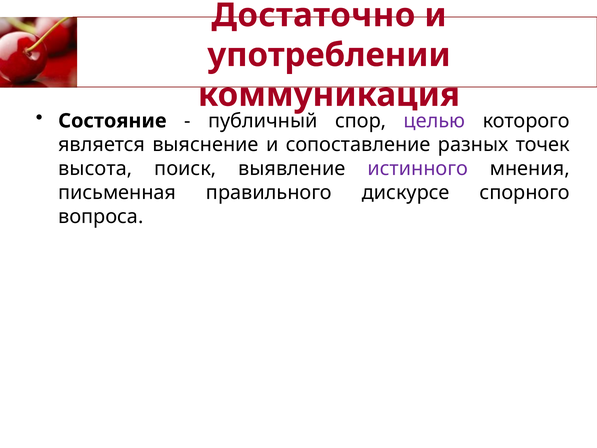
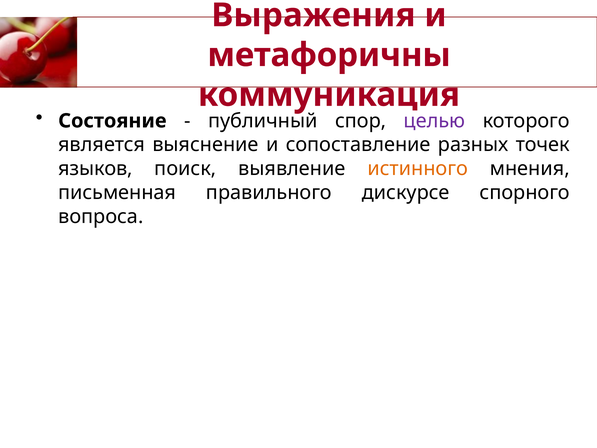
Достаточно: Достаточно -> Выражения (313, 15)
употреблении: употреблении -> метафоричны (329, 55)
высота: высота -> языков (95, 169)
истинного colour: purple -> orange (418, 169)
